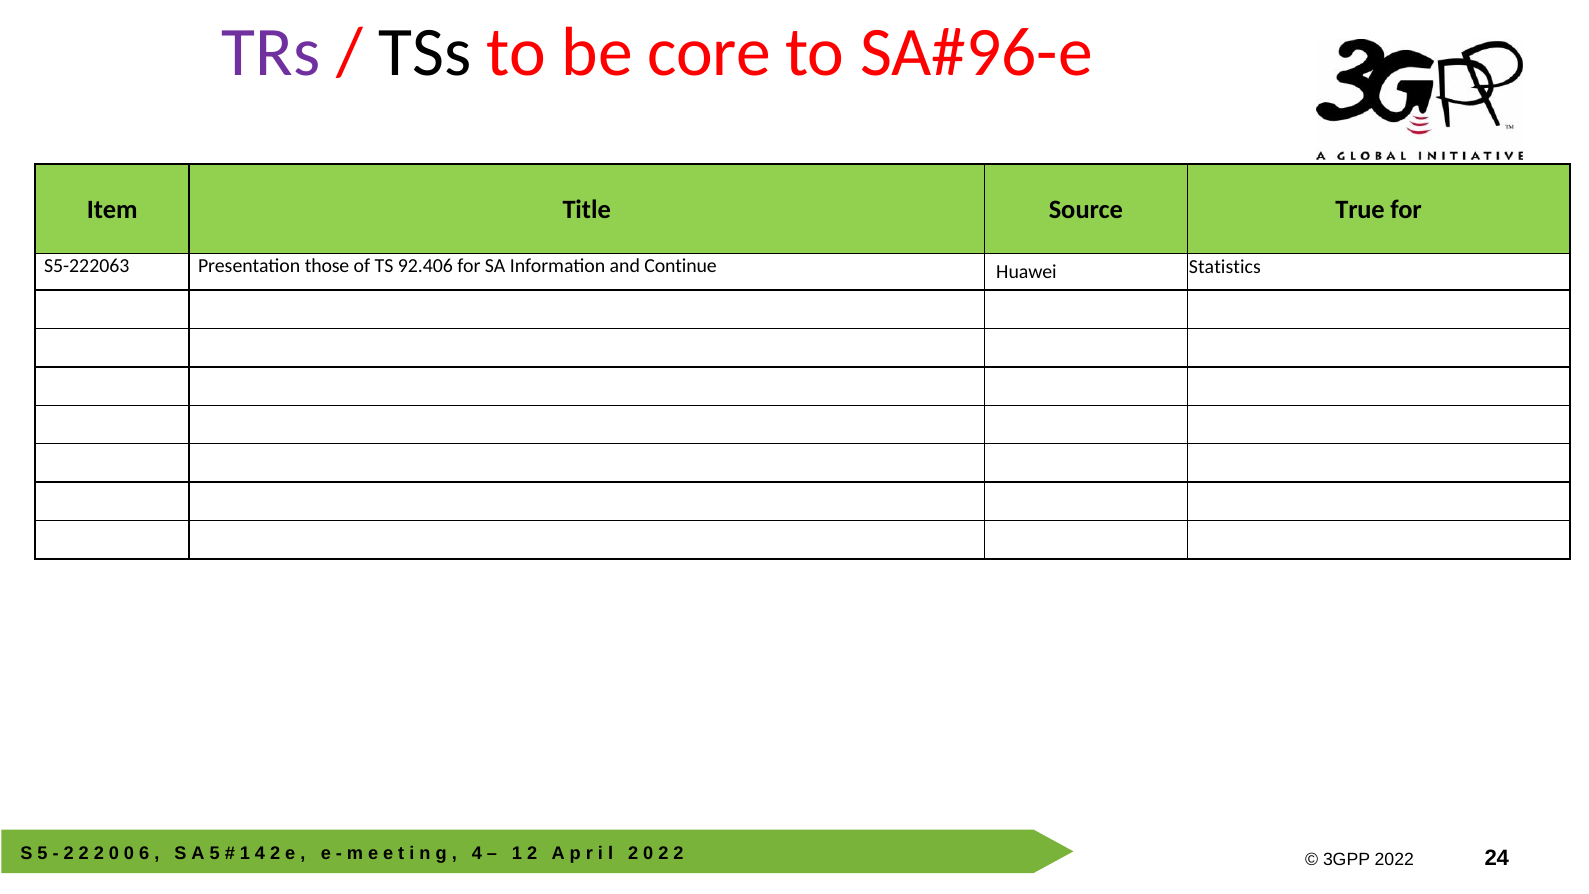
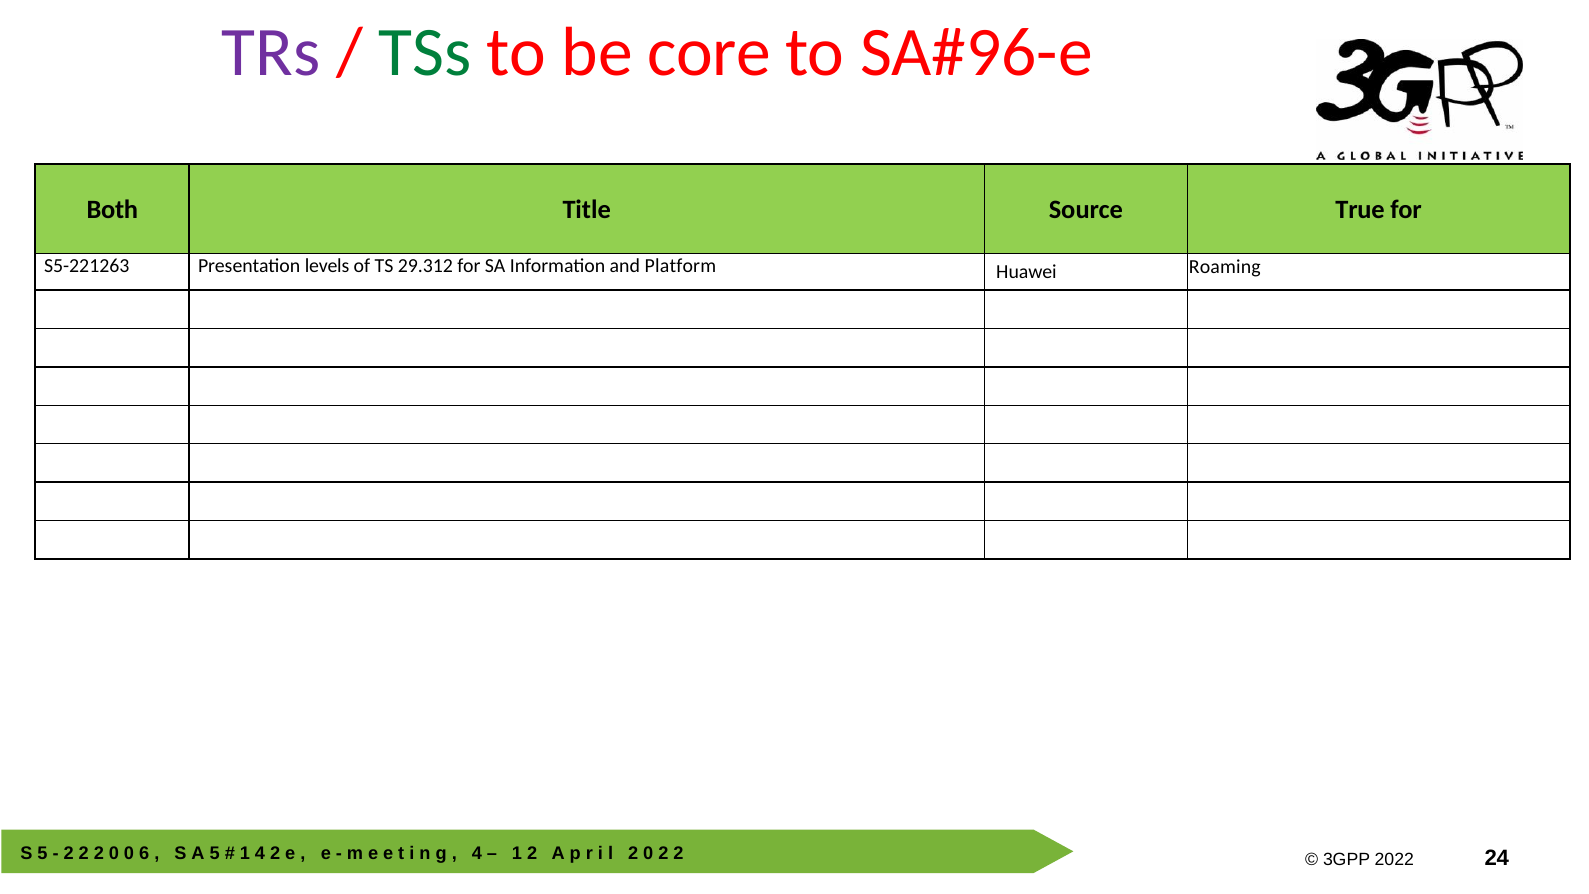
TSs colour: black -> green (425, 53)
Item: Item -> Both (112, 209)
S5-222063: S5-222063 -> S5-221263 (87, 266)
those: those -> levels (327, 266)
92.406: 92.406 -> 29.312 (425, 266)
Continue: Continue -> Platform (680, 266)
Statistics: Statistics -> Roaming (1225, 267)
